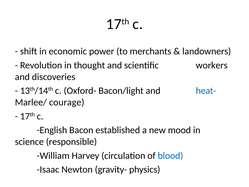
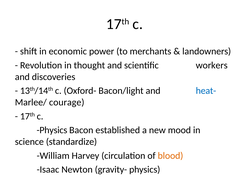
English: English -> Physics (52, 130)
responsible: responsible -> standardize (71, 142)
blood colour: blue -> orange (170, 155)
